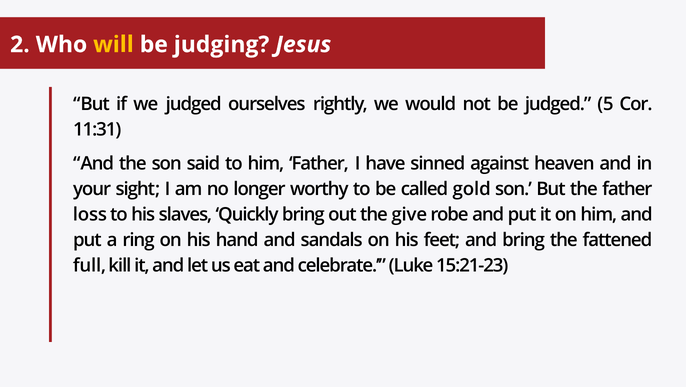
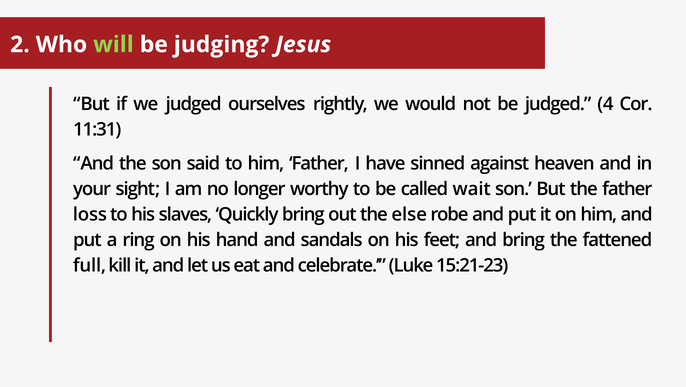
will colour: yellow -> light green (113, 45)
5: 5 -> 4 (605, 104)
gold: gold -> wait (472, 189)
give: give -> else (409, 215)
